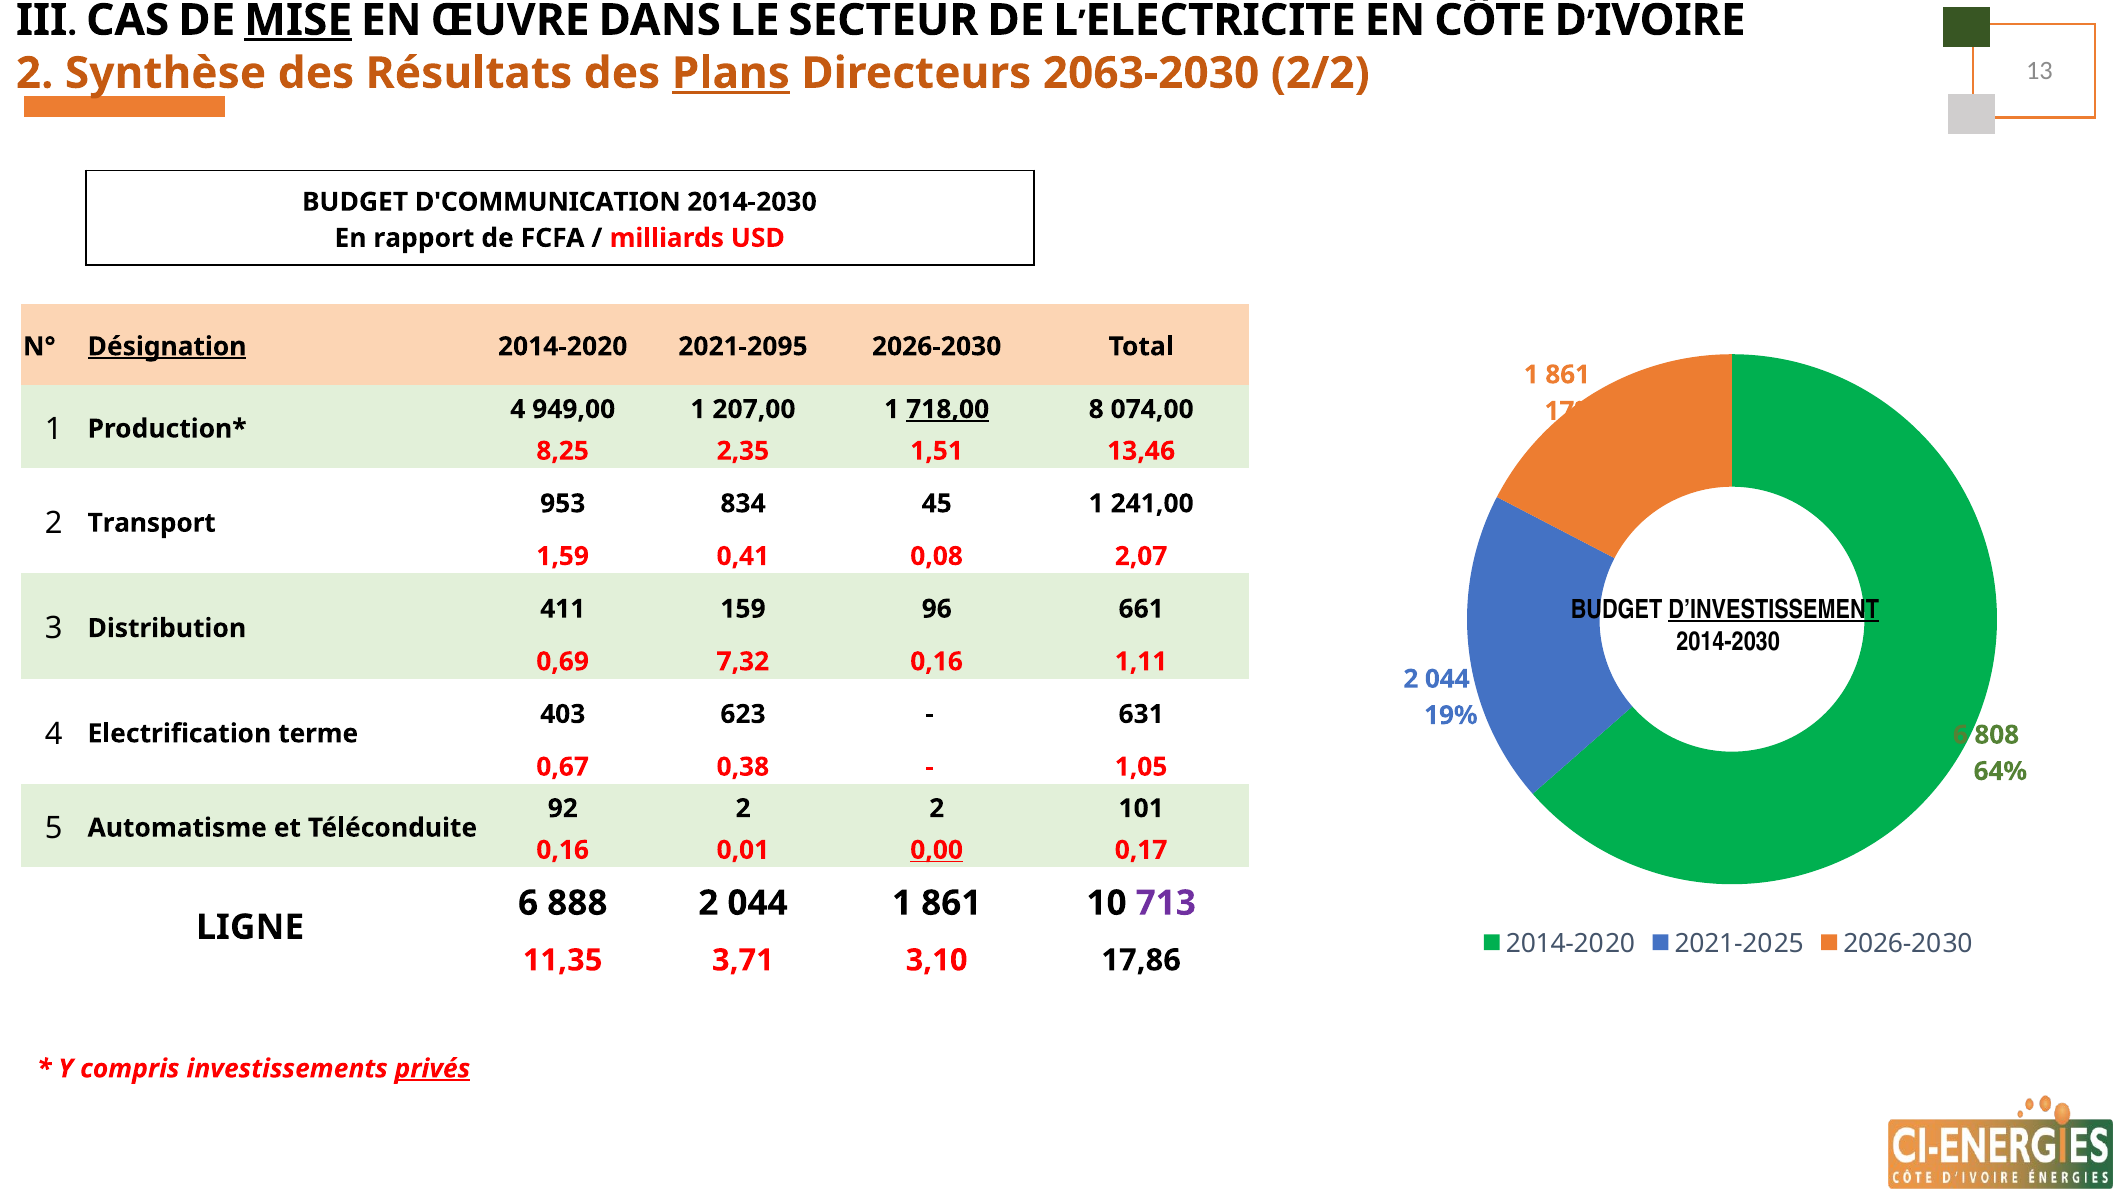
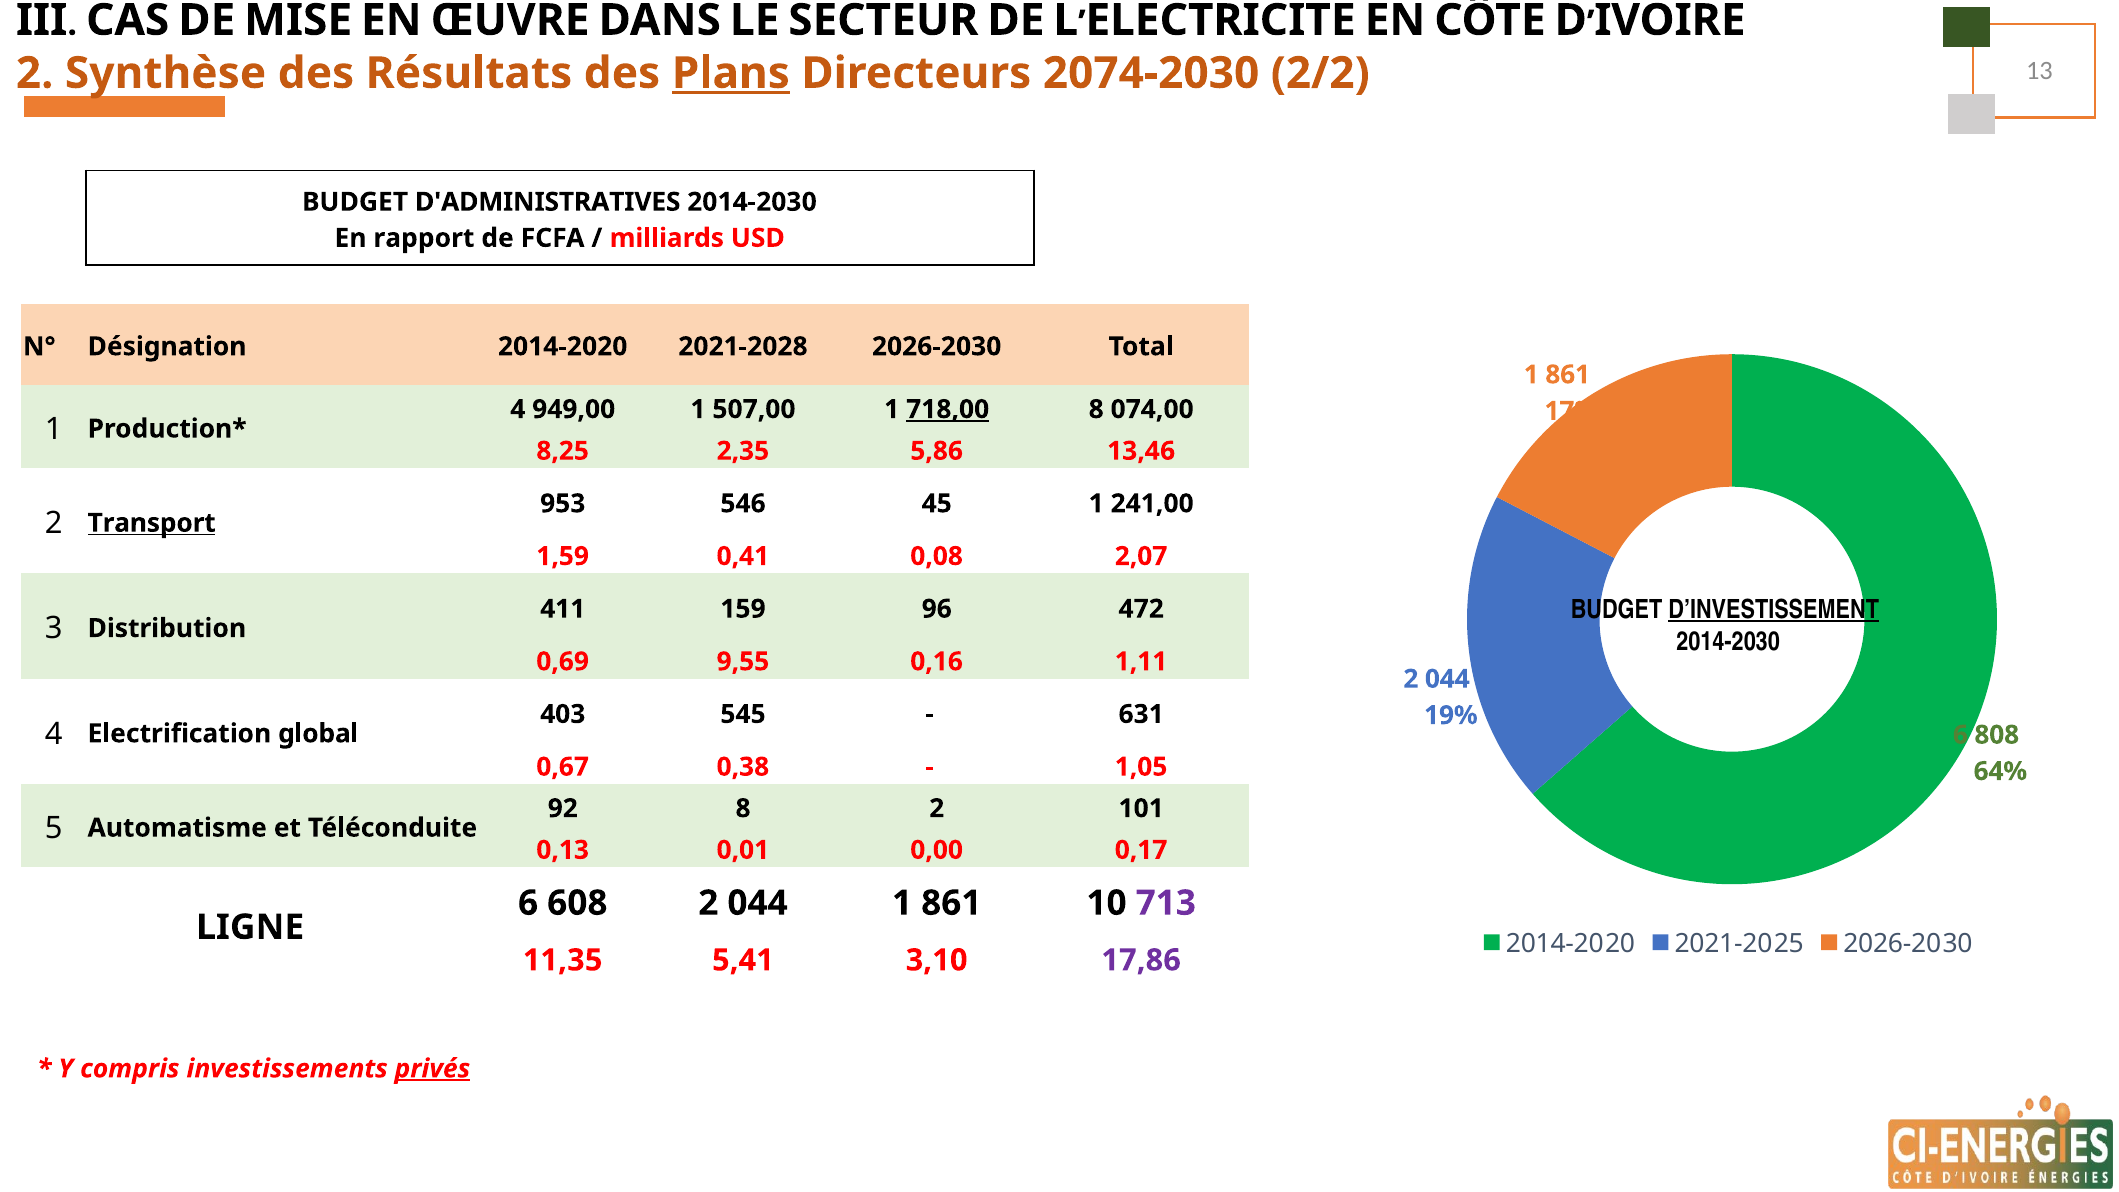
MISE underline: present -> none (298, 20)
2063-2030: 2063-2030 -> 2074-2030 (1151, 73)
D'COMMUNICATION: D'COMMUNICATION -> D'ADMINISTRATIVES (548, 202)
Désignation underline: present -> none (167, 347)
2021-2095: 2021-2095 -> 2021-2028 (743, 347)
207,00: 207,00 -> 507,00 (754, 409)
1,51: 1,51 -> 5,86 (937, 451)
834: 834 -> 546 (743, 504)
Transport underline: none -> present (152, 523)
661: 661 -> 472 (1141, 609)
7,32: 7,32 -> 9,55 (743, 662)
623: 623 -> 545 (743, 714)
terme: terme -> global (318, 734)
92 2: 2 -> 8 (743, 808)
0,16: 0,16 -> 0,13 (563, 850)
0,00 underline: present -> none (937, 850)
888: 888 -> 608 (577, 903)
3,71: 3,71 -> 5,41 (743, 960)
17,86 colour: black -> purple (1141, 960)
